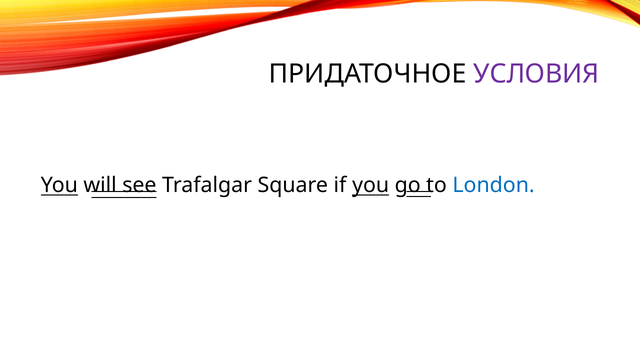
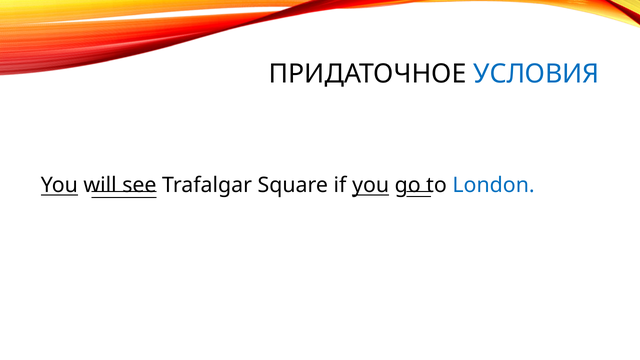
УСЛОВИЯ colour: purple -> blue (536, 74)
